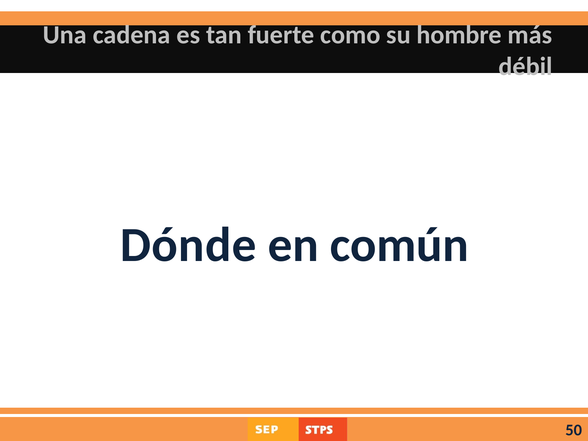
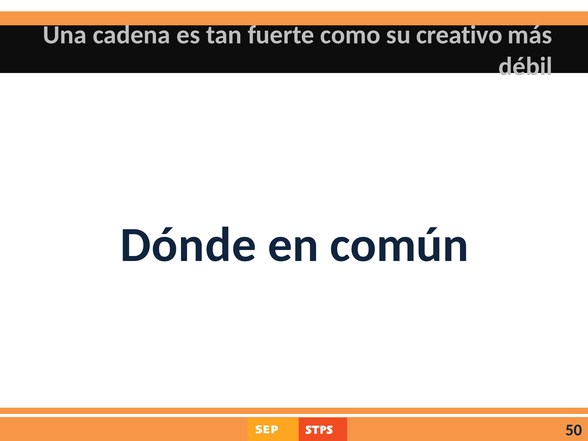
hombre: hombre -> creativo (459, 35)
